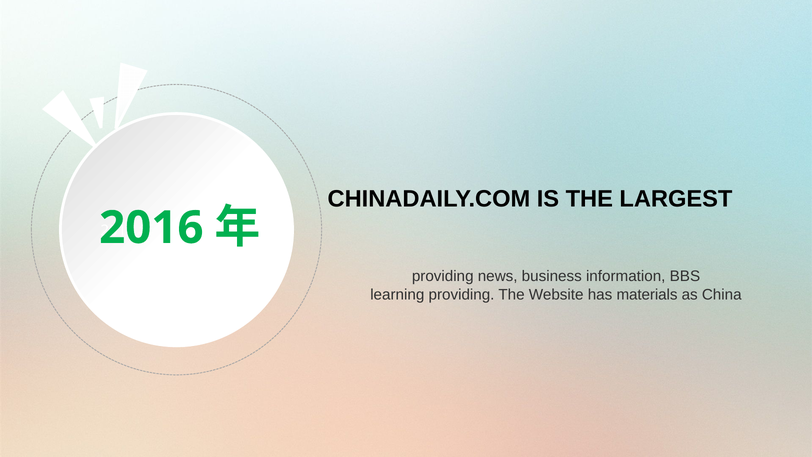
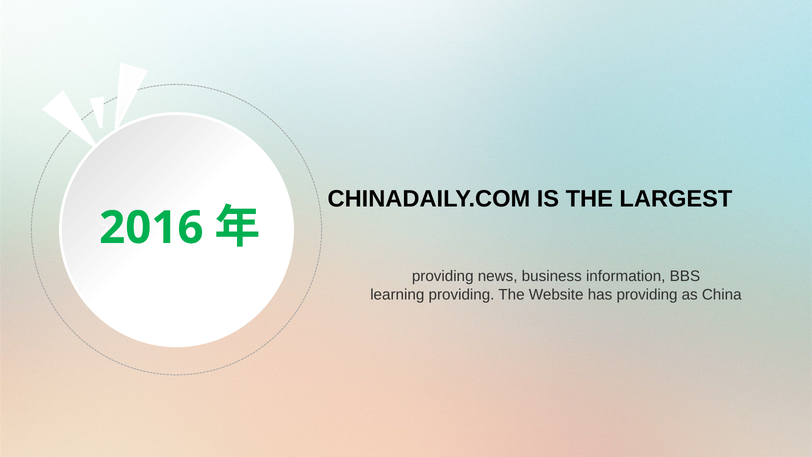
has materials: materials -> providing (647, 295)
